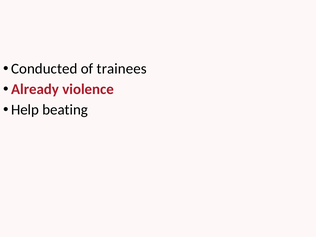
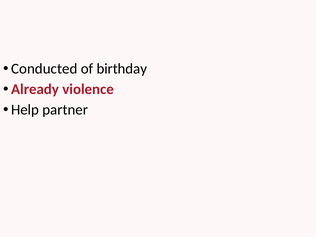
trainees: trainees -> birthday (122, 69)
beating: beating -> partner (65, 110)
